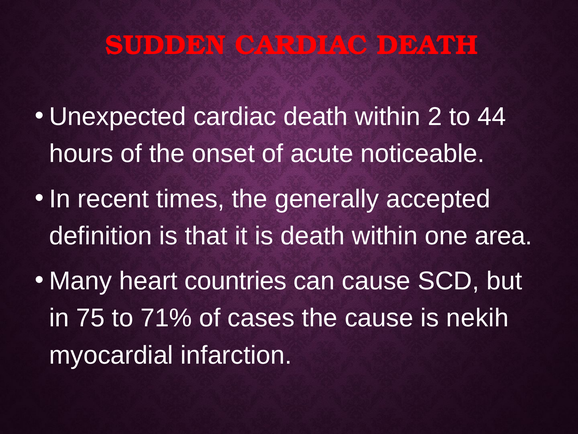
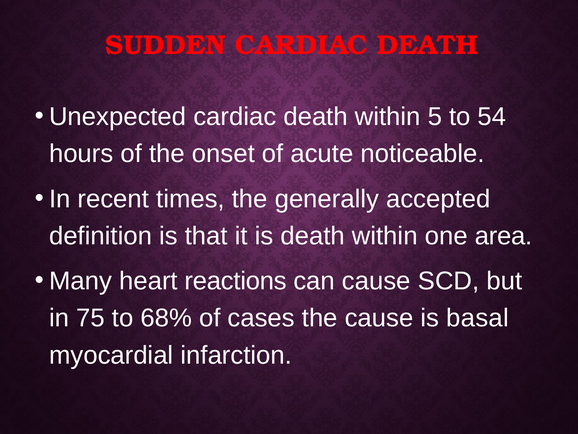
2: 2 -> 5 (435, 117)
44: 44 -> 54 (492, 117)
countries: countries -> reactions (236, 281)
71%: 71% -> 68% (166, 318)
nekih: nekih -> basal (477, 318)
